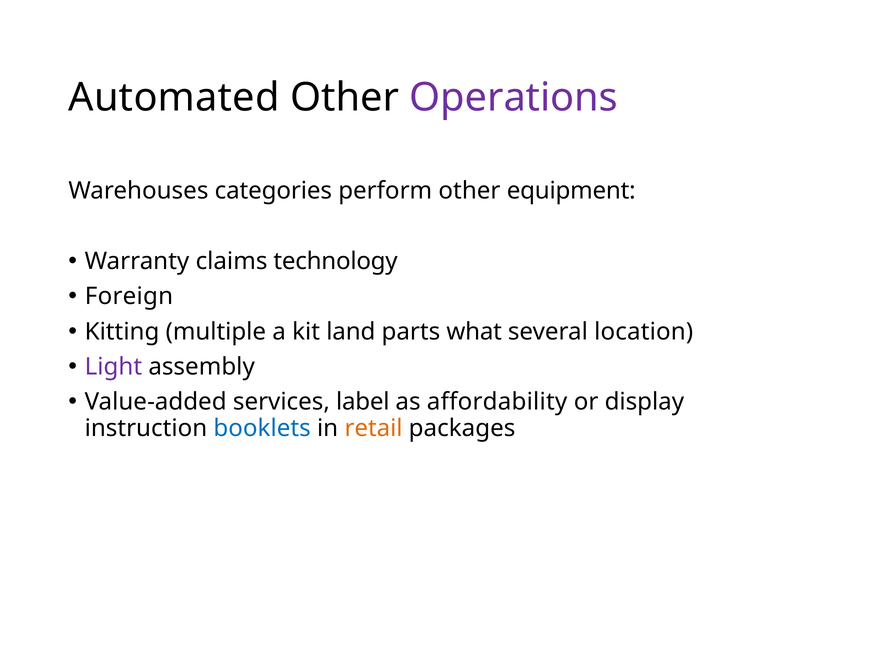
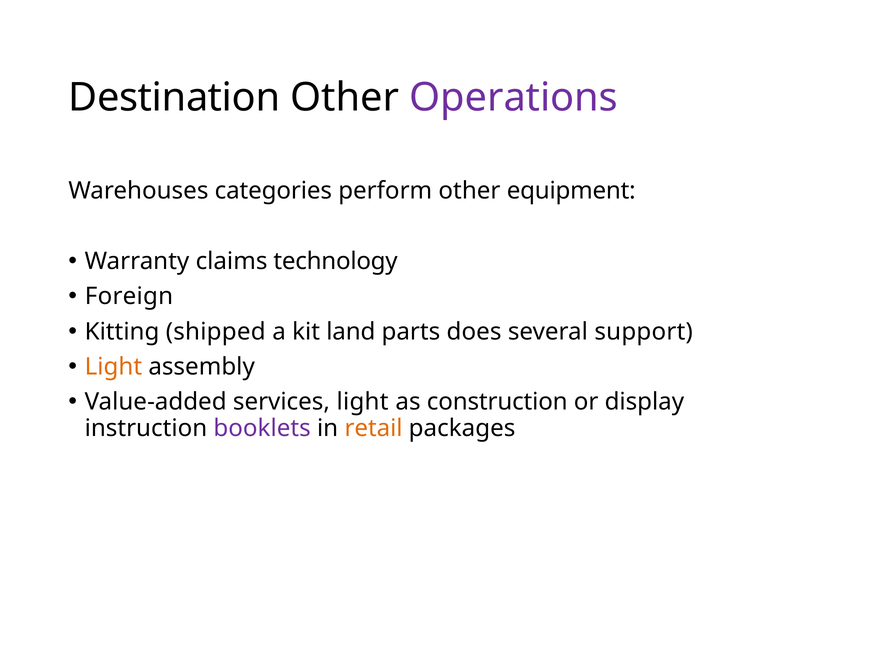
Automated: Automated -> Destination (174, 97)
multiple: multiple -> shipped (216, 331)
what: what -> does (474, 331)
location: location -> support (644, 331)
Light colour: purple -> orange (113, 367)
services label: label -> light (363, 402)
affordability: affordability -> construction (497, 402)
booklets colour: blue -> purple (262, 428)
